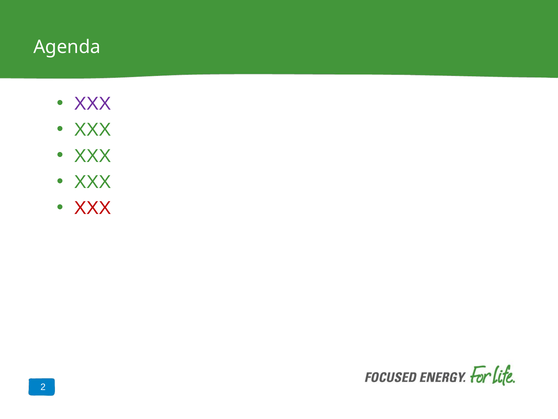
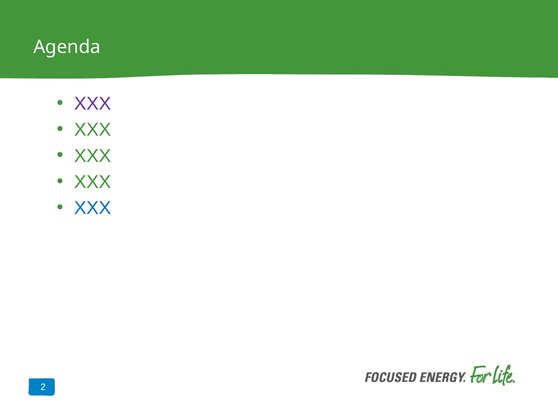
XXX colour: red -> blue (93, 208)
